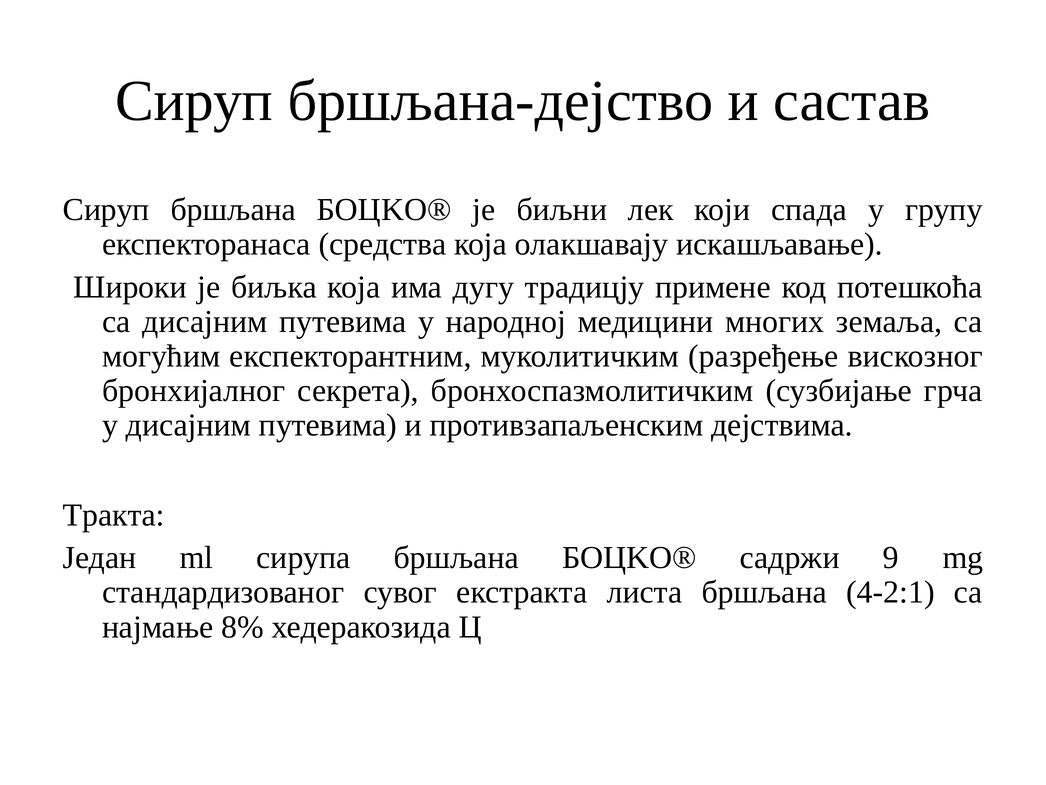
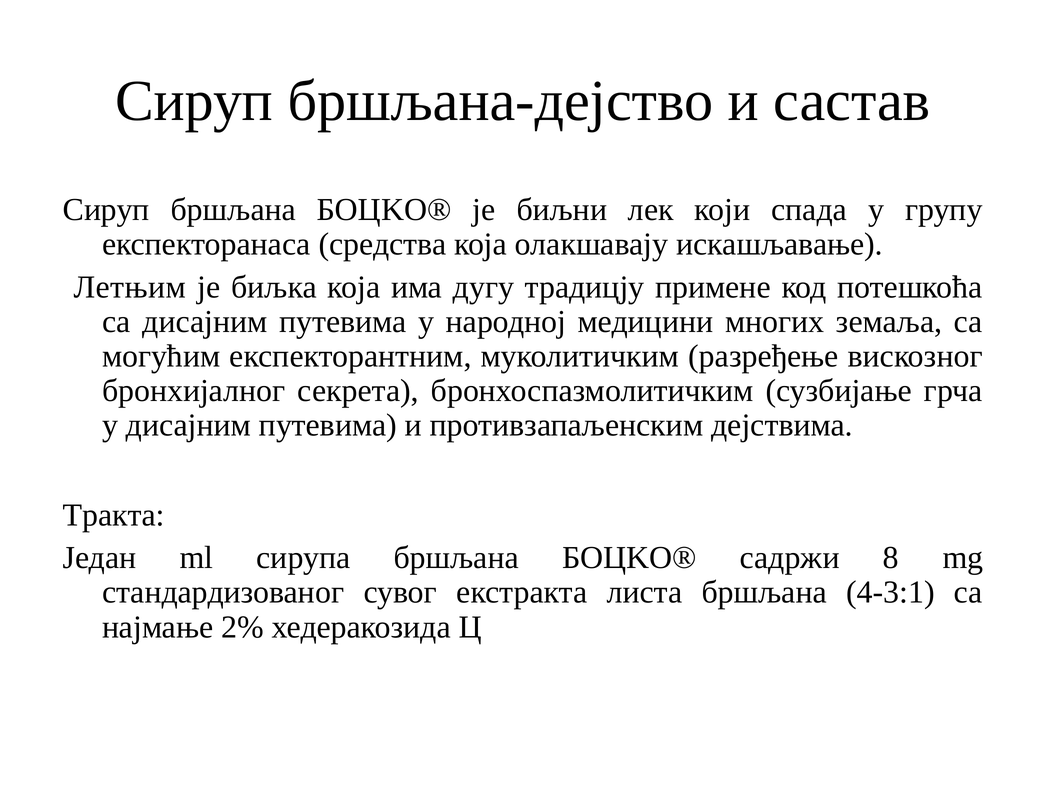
Широки: Широки -> Летњим (130, 287)
9: 9 -> 8 (891, 558)
4-2:1: 4-2:1 -> 4-3:1 (890, 592)
8%: 8% -> 2% (243, 627)
